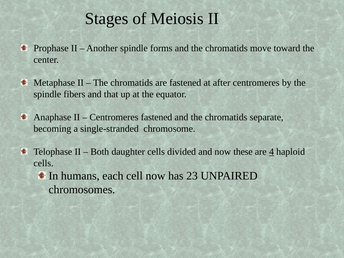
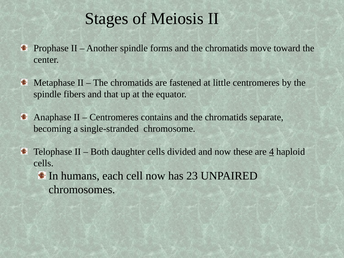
after: after -> little (222, 83)
Centromeres fastened: fastened -> contains (157, 117)
